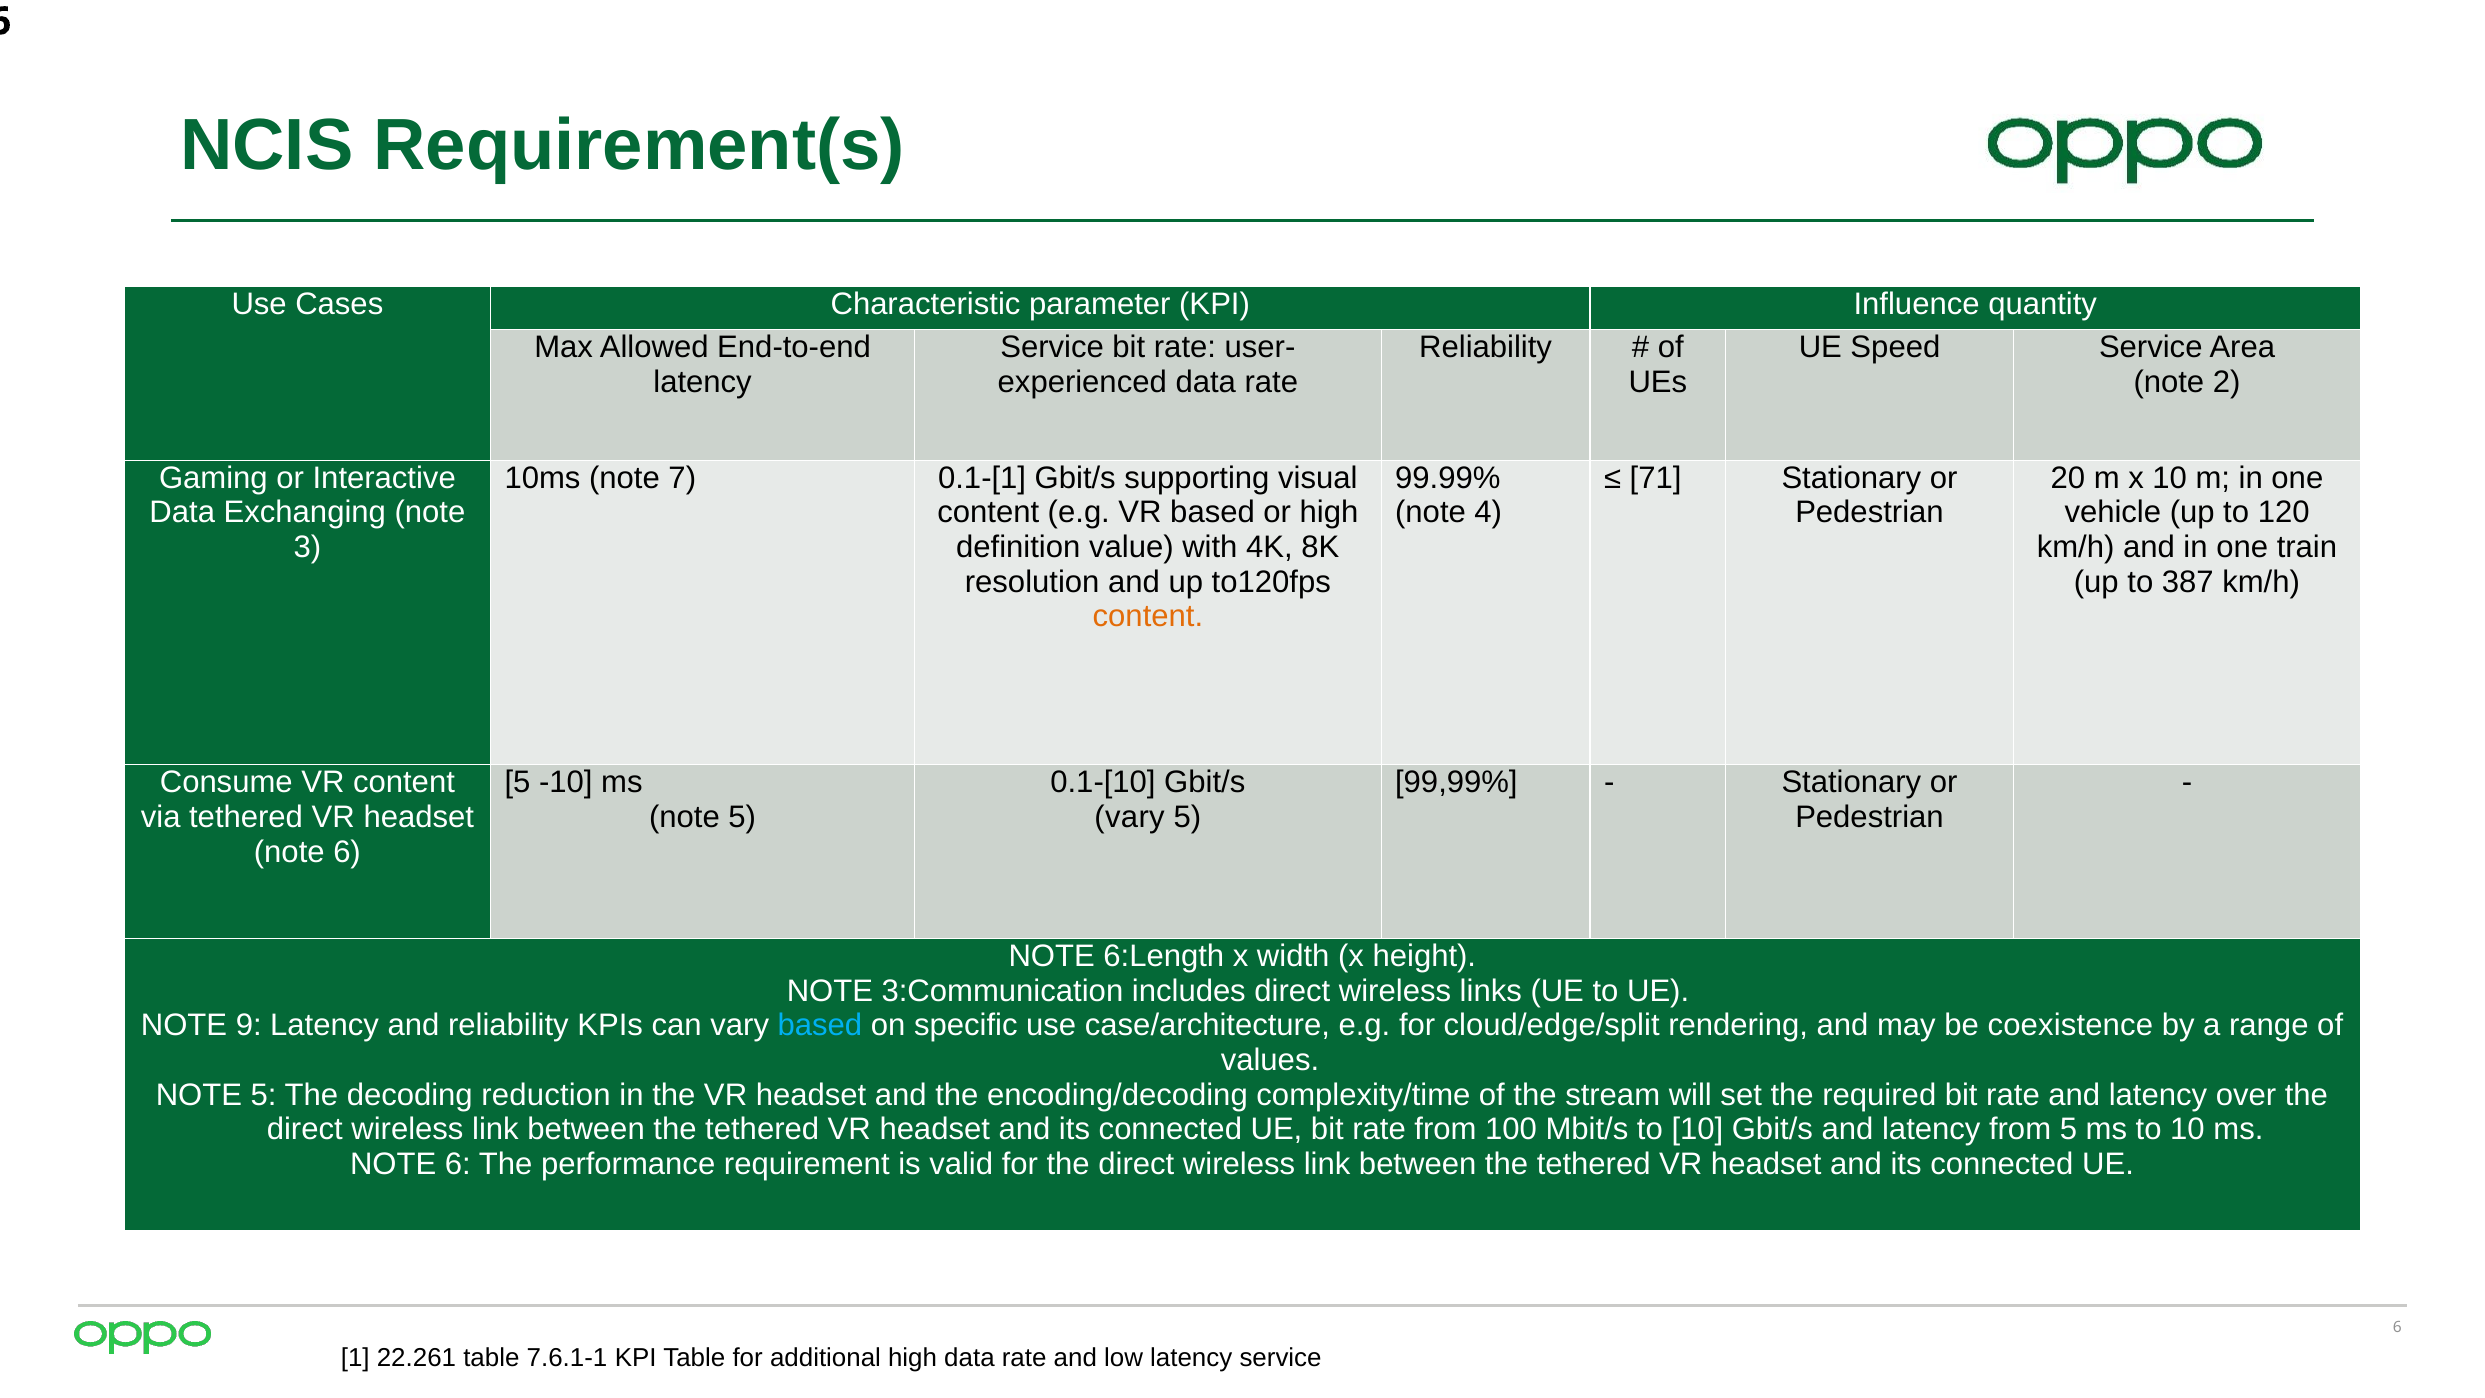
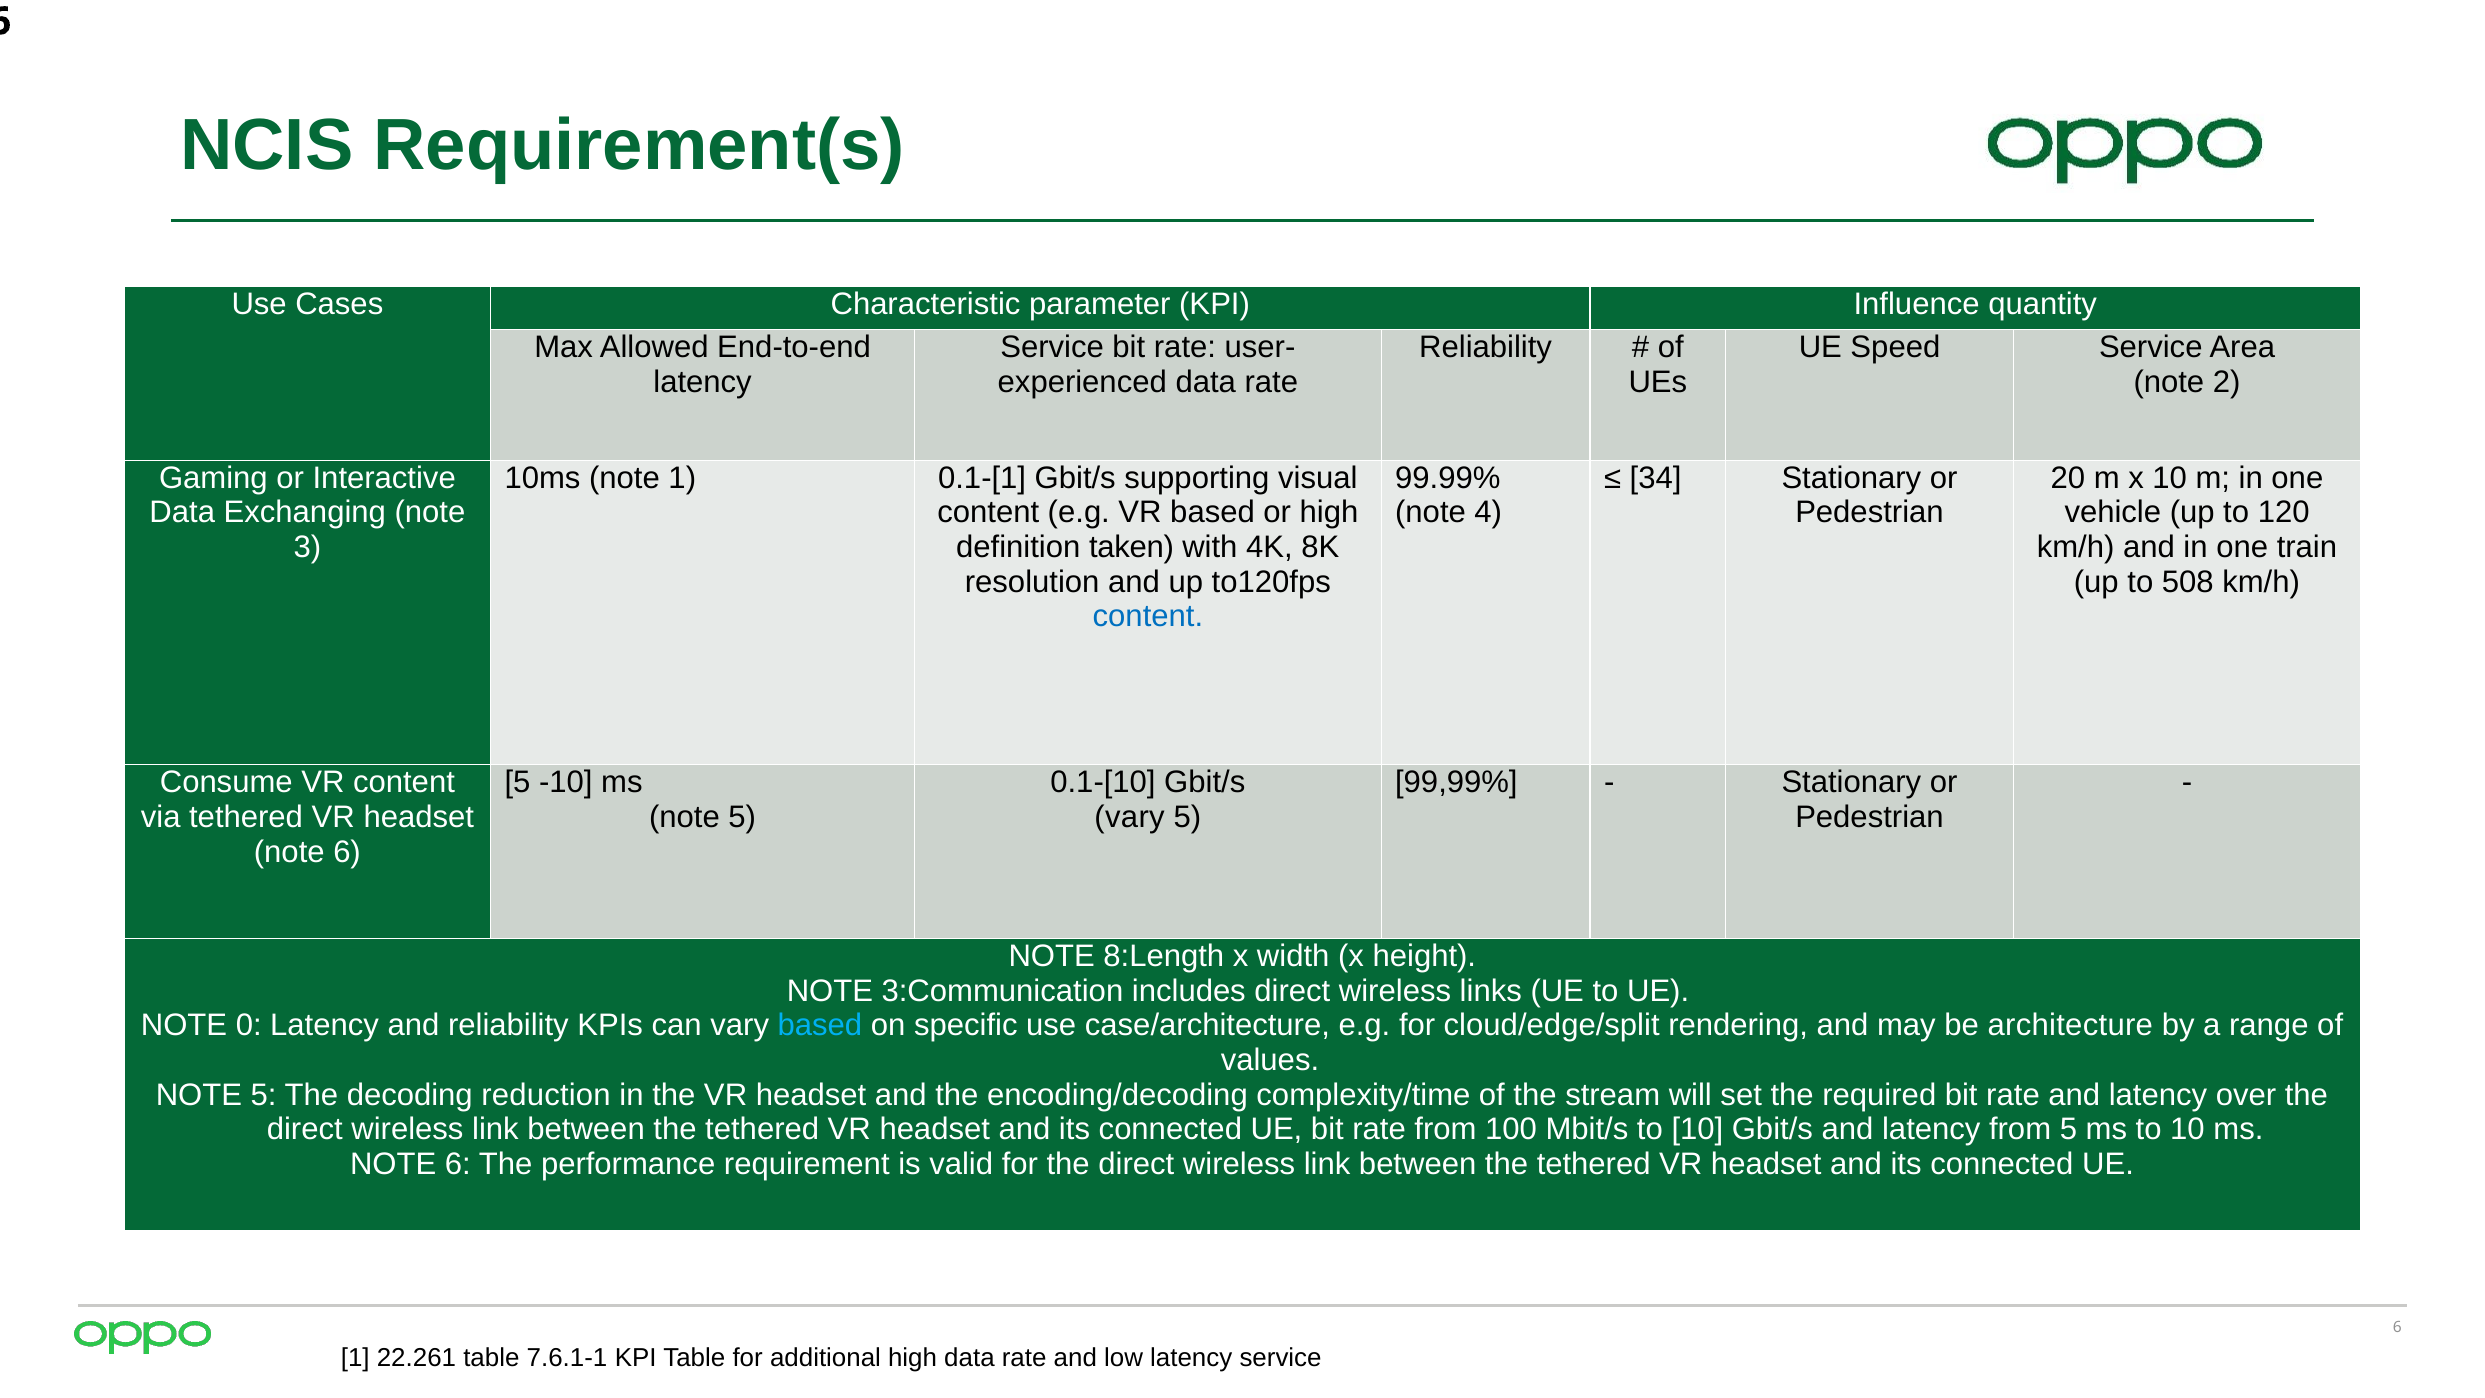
note 7: 7 -> 1 (682, 478)
71: 71 -> 34 (1656, 478)
value: value -> taken (1132, 547)
387: 387 -> 508 (2188, 582)
content colour: orange -> blue (1148, 617)
6:Length: 6:Length -> 8:Length (1164, 956)
9: 9 -> 0 (249, 1026)
coexistence: coexistence -> architecture (2070, 1026)
